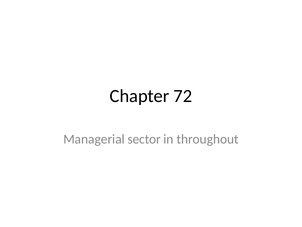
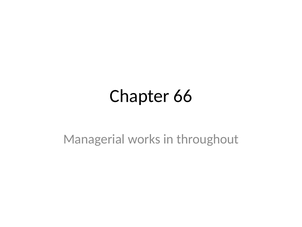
72: 72 -> 66 (183, 96)
sector: sector -> works (144, 139)
